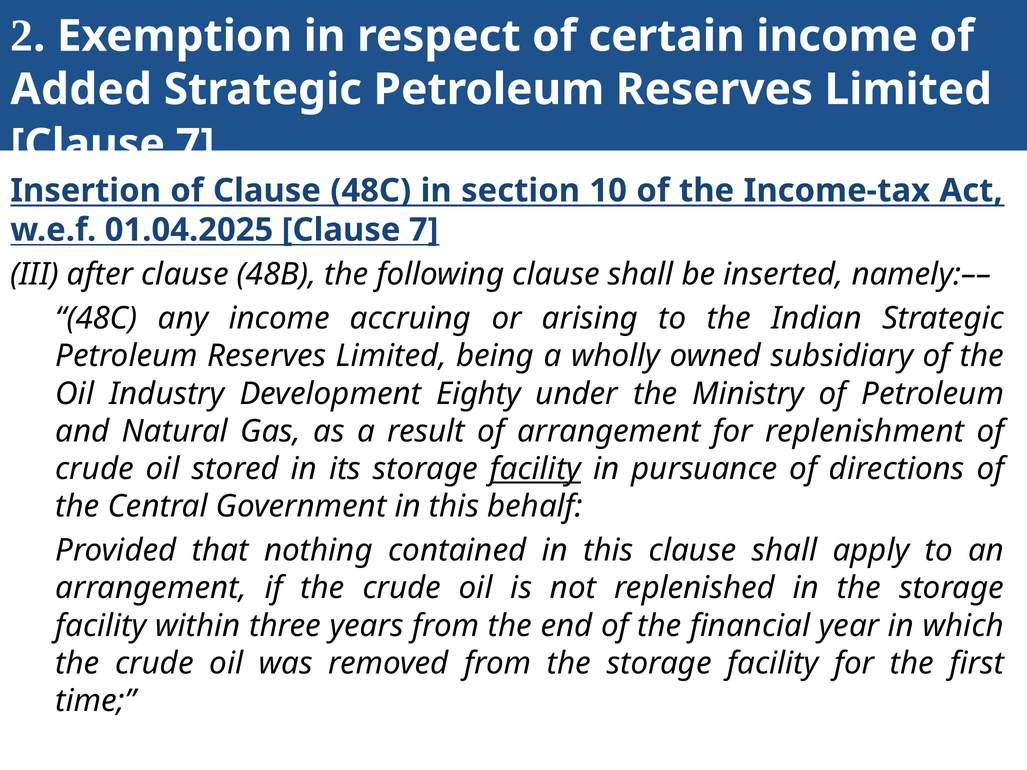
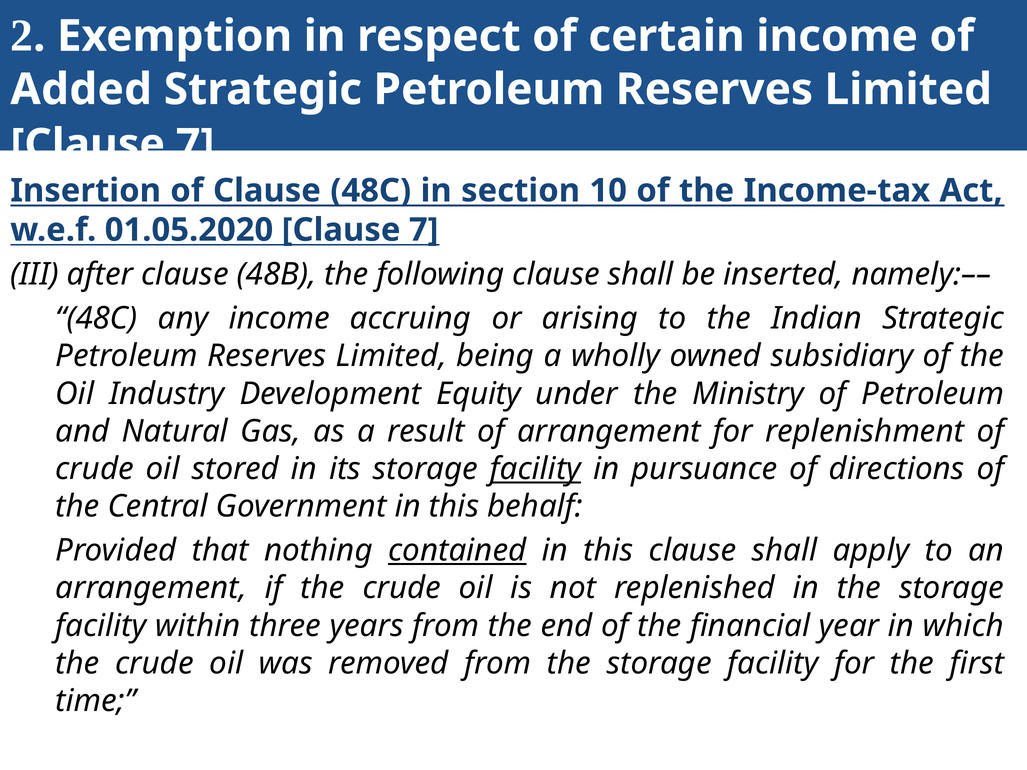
01.04.2025: 01.04.2025 -> 01.05.2020 (189, 230)
Eighty: Eighty -> Equity (478, 394)
contained underline: none -> present (457, 551)
